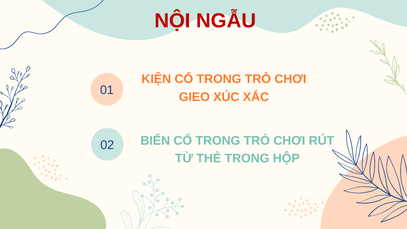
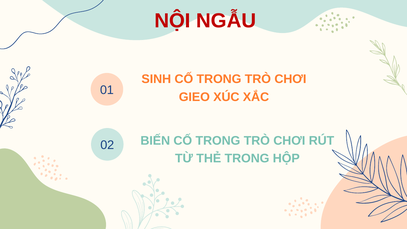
KIỆN: KIỆN -> SINH (156, 79)
